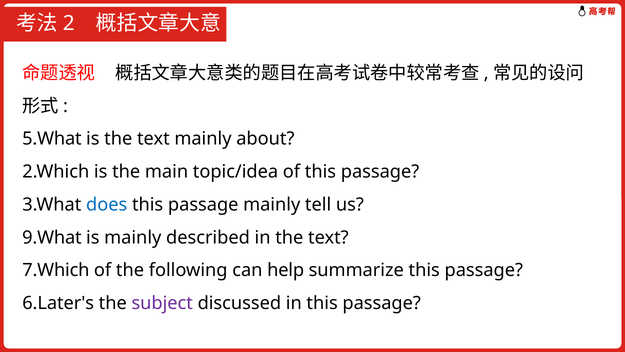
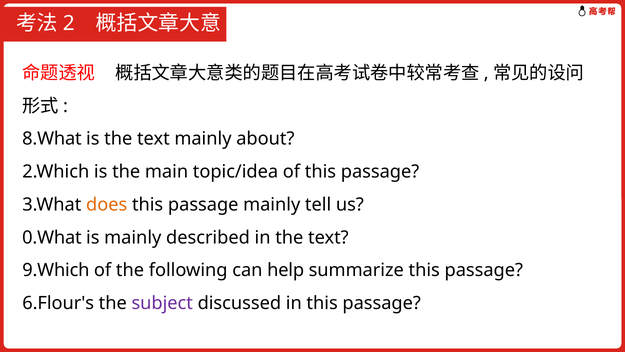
5.What: 5.What -> 8.What (52, 139)
does colour: blue -> orange (107, 204)
9.What: 9.What -> 0.What (52, 237)
7.Which: 7.Which -> 9.Which (56, 270)
6.Later's: 6.Later's -> 6.Flour's (58, 303)
